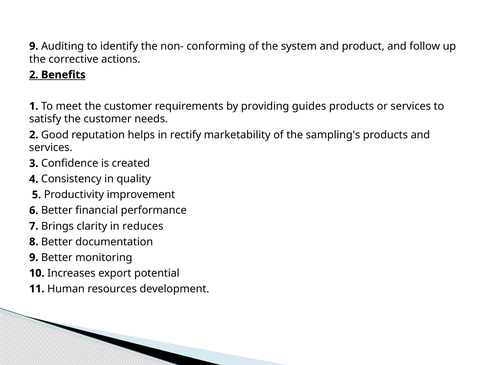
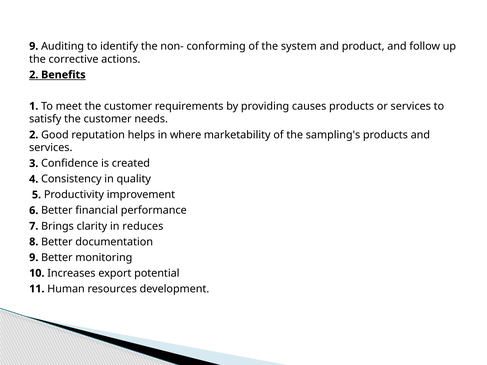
guides: guides -> causes (309, 106)
rectify: rectify -> where (186, 135)
